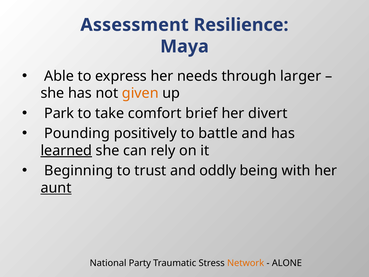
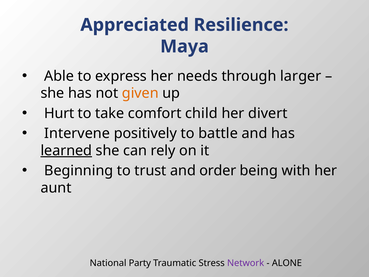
Assessment: Assessment -> Appreciated (135, 25)
Park: Park -> Hurt (59, 113)
brief: brief -> child (201, 113)
Pounding: Pounding -> Intervene (77, 133)
oddly: oddly -> order (218, 171)
aunt underline: present -> none (56, 188)
Network colour: orange -> purple (246, 263)
